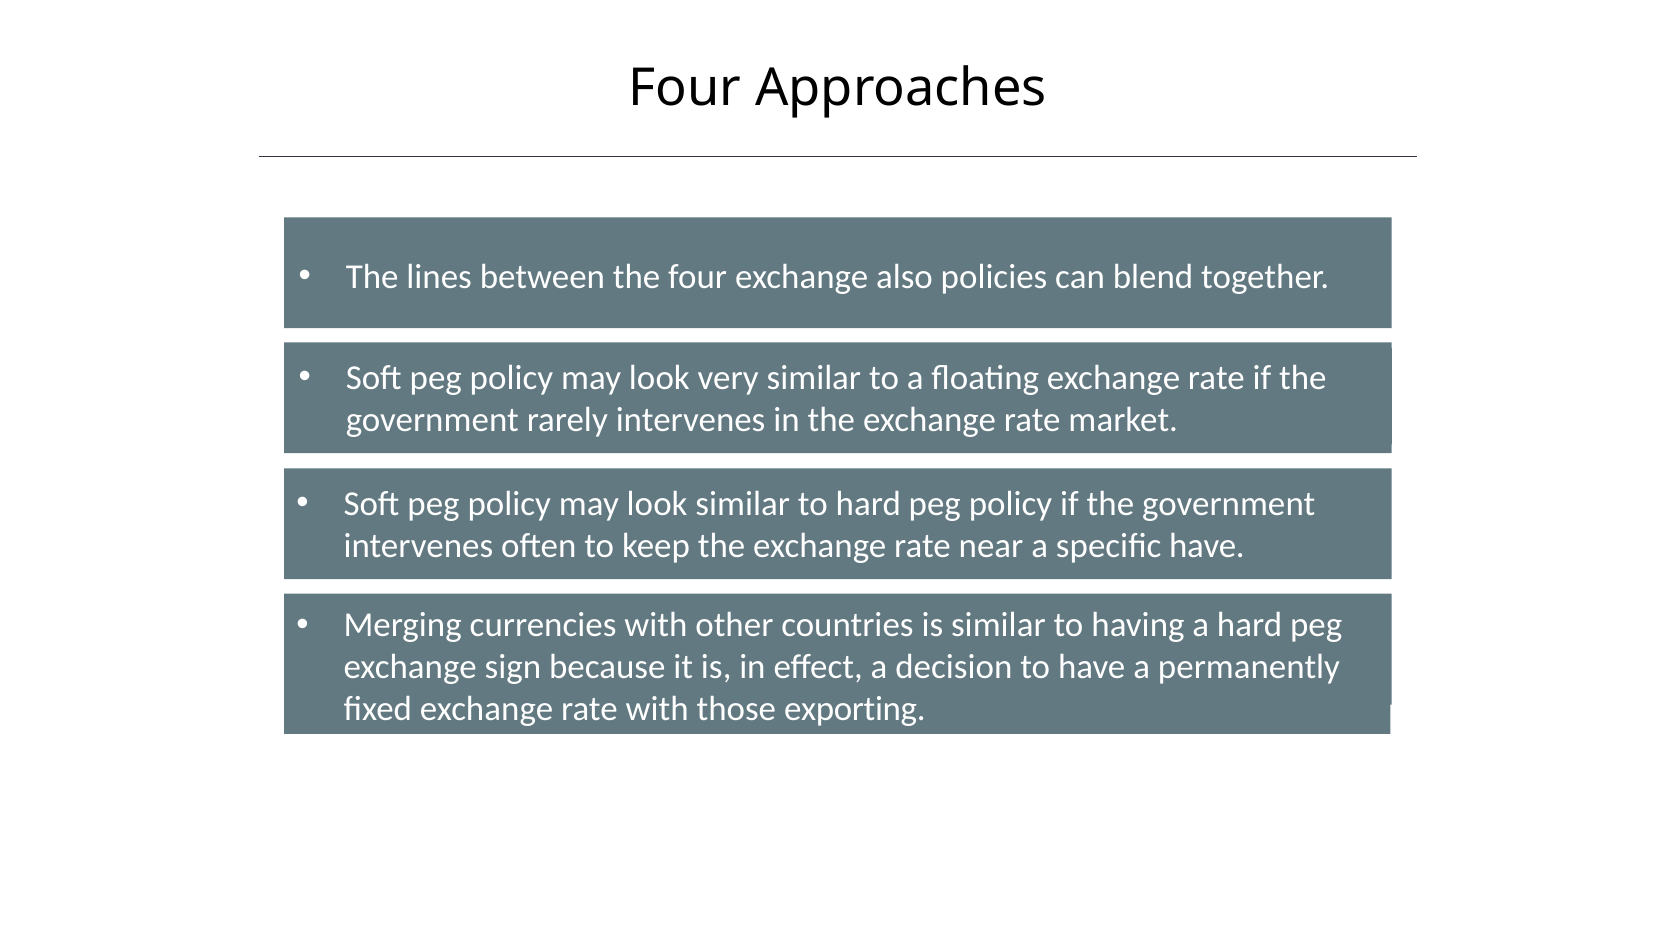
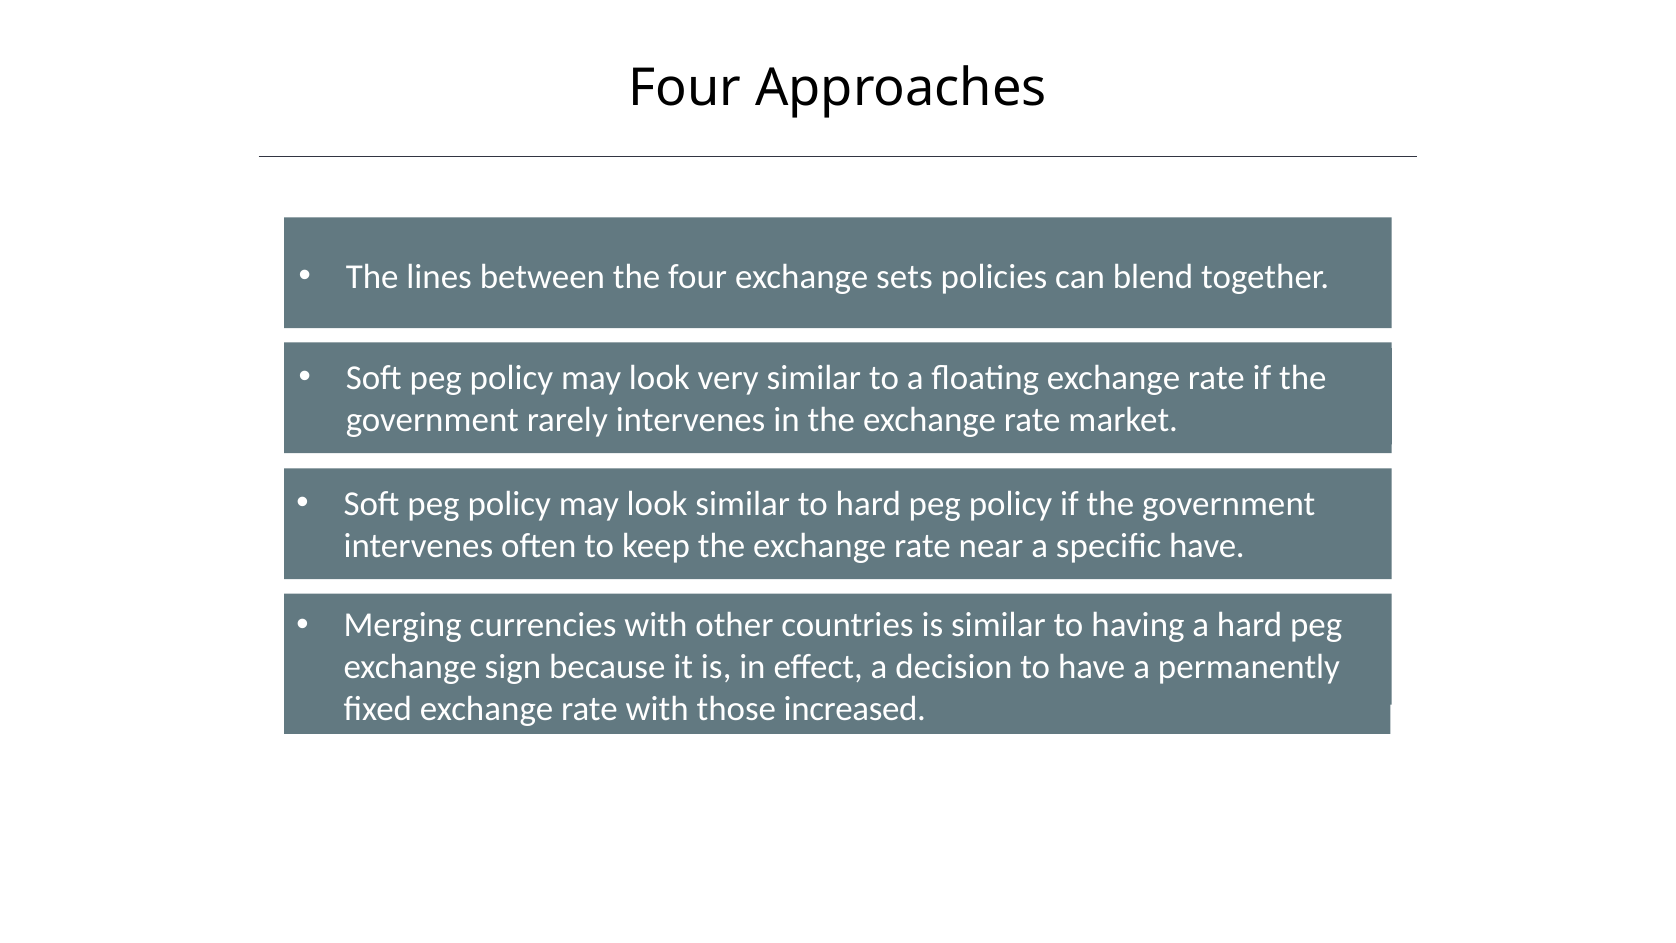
also: also -> sets (904, 277)
exporting: exporting -> increased (855, 709)
